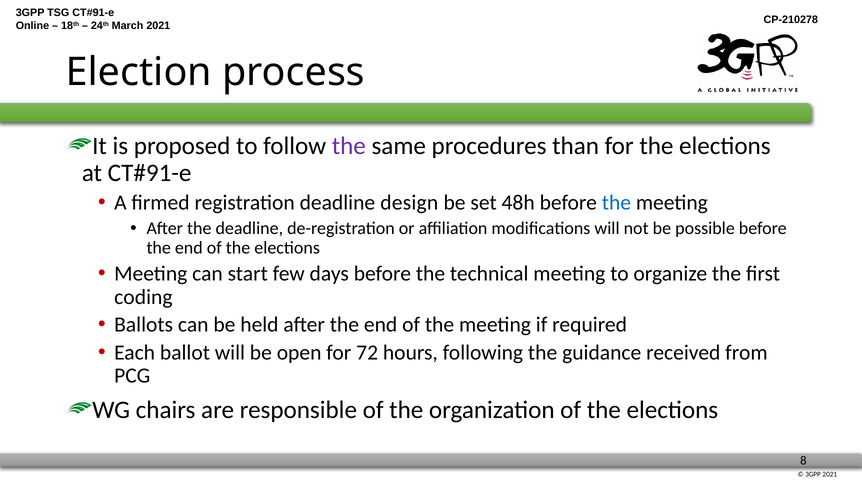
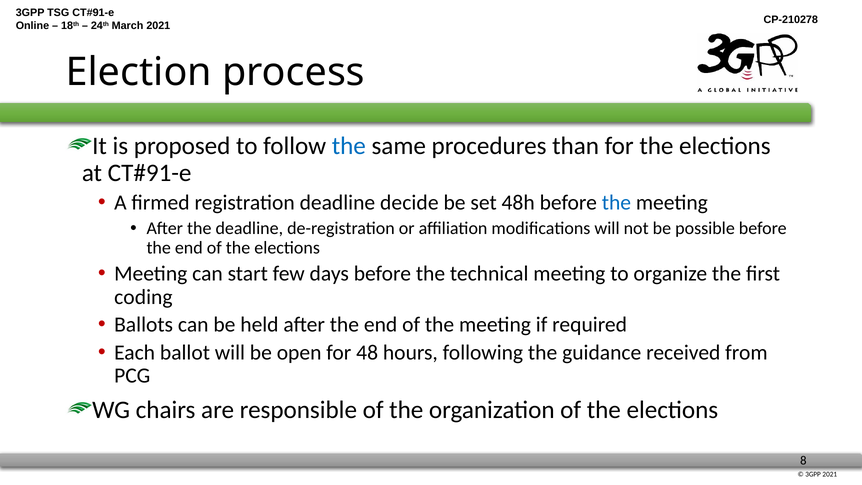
the colour: purple -> blue (349, 146)
design: design -> decide (409, 203)
72: 72 -> 48 (367, 352)
